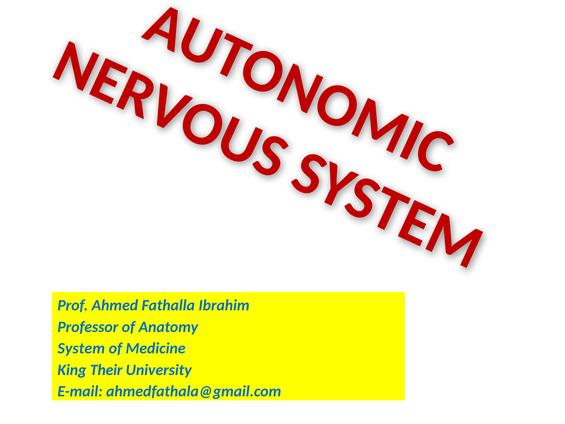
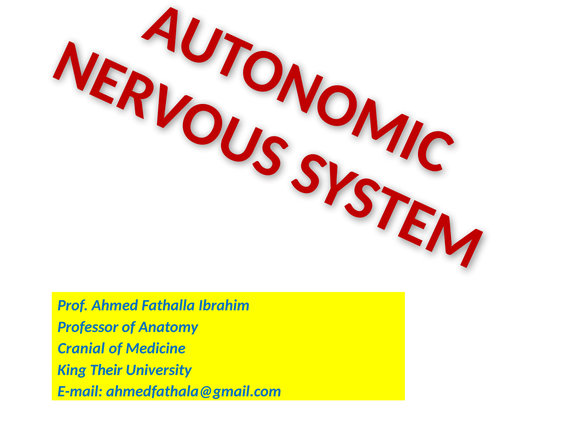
System: System -> Cranial (81, 348)
